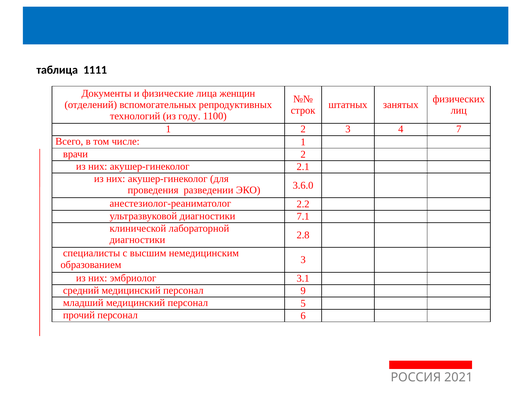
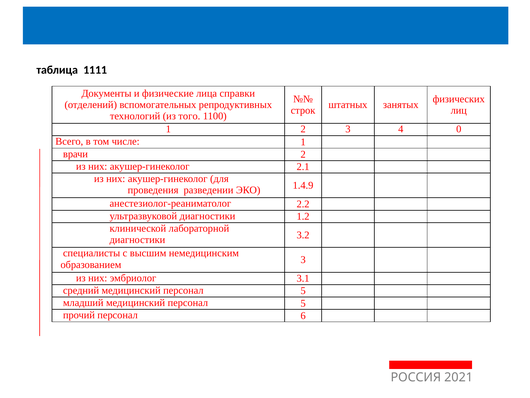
женщин: женщин -> справки (237, 93)
году: году -> того (189, 116)
7: 7 -> 0 (459, 129)
3.6.0: 3.6.0 -> 1.4.9 (303, 185)
7.1: 7.1 -> 1.2 (303, 216)
2.8: 2.8 -> 3.2 (303, 235)
средний медицинский персонал 9: 9 -> 5 (303, 291)
